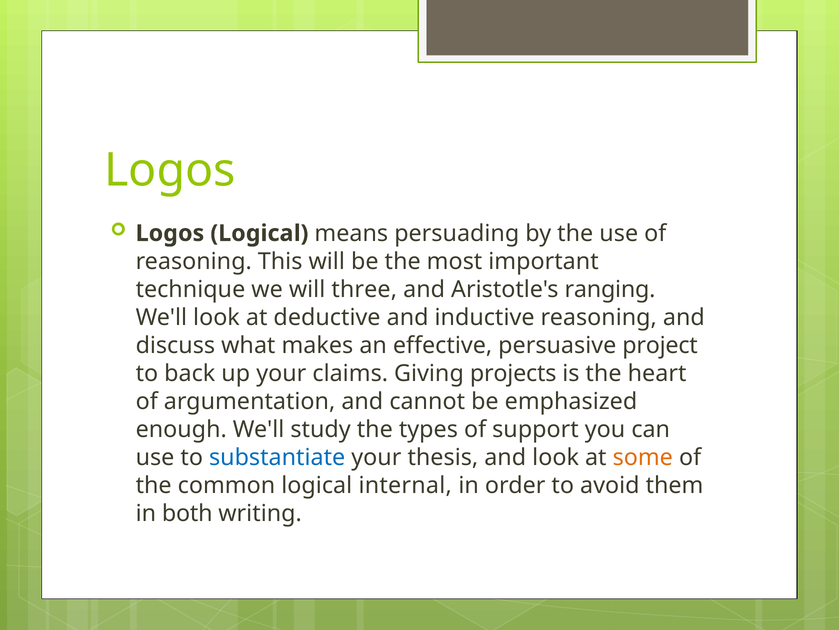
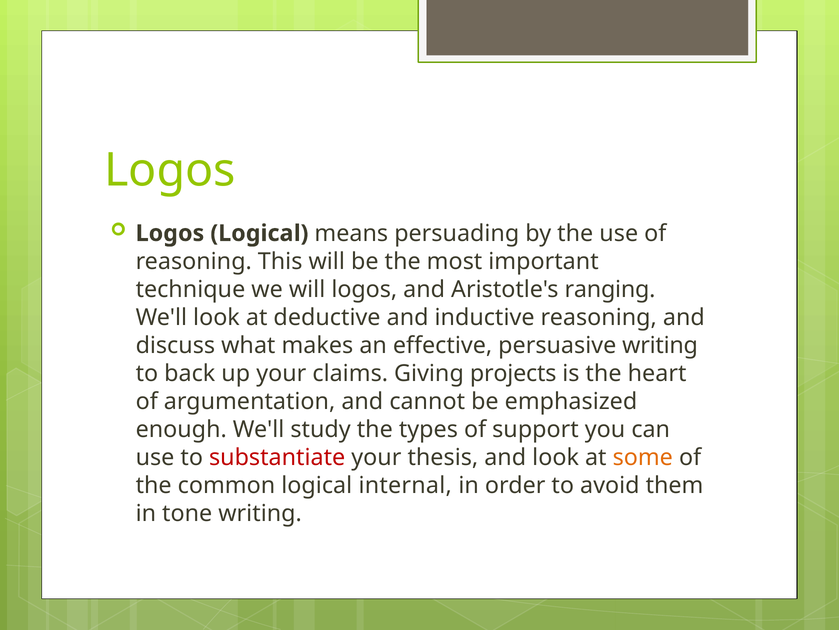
will three: three -> logos (364, 289)
persuasive project: project -> writing (660, 345)
substantiate colour: blue -> red (277, 457)
both: both -> tone (187, 513)
